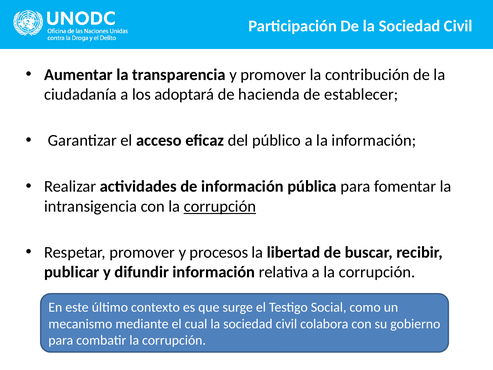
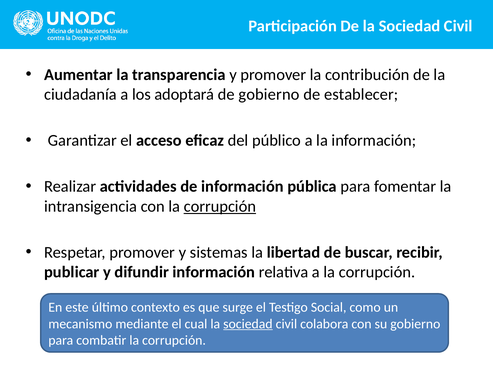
de hacienda: hacienda -> gobierno (269, 94)
procesos: procesos -> sistemas (219, 252)
sociedad underline: none -> present (248, 324)
